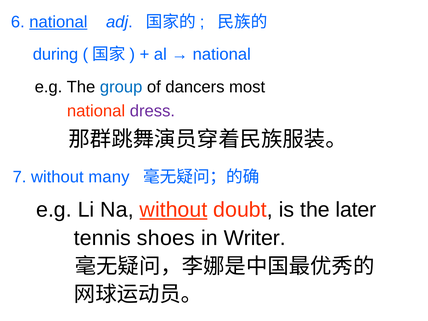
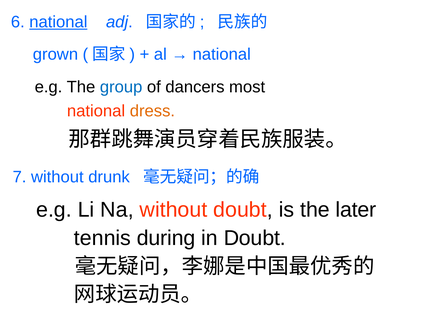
during: during -> grown (55, 54)
dress colour: purple -> orange (152, 111)
many: many -> drunk (109, 177)
without underline: present -> none (173, 210)
shoes: shoes -> during (166, 238)
in Writer: Writer -> Doubt (255, 238)
